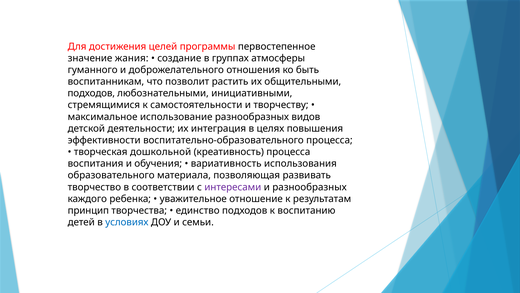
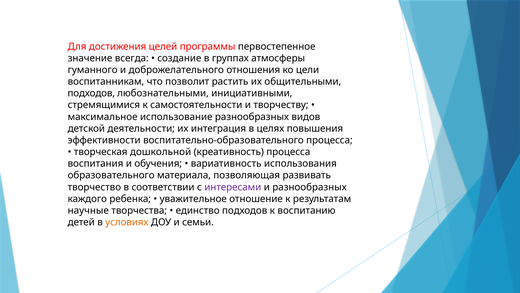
жания: жания -> всегда (132, 58)
быть: быть -> цели (308, 70)
принцип: принцип -> научные (88, 210)
условиях colour: blue -> orange (127, 222)
